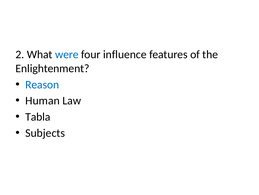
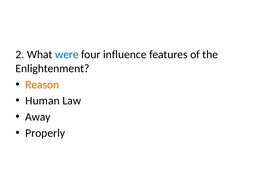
Reason colour: blue -> orange (42, 84)
Tabla: Tabla -> Away (38, 117)
Subjects: Subjects -> Properly (45, 133)
